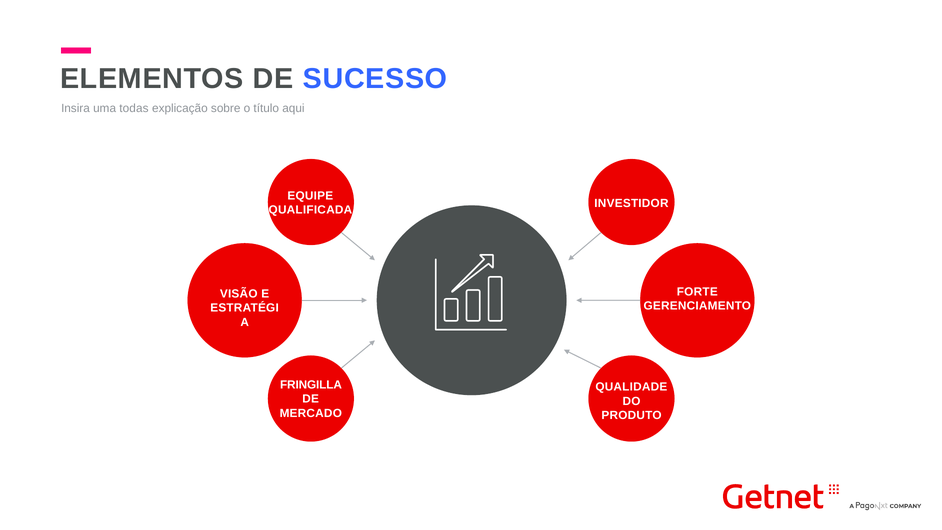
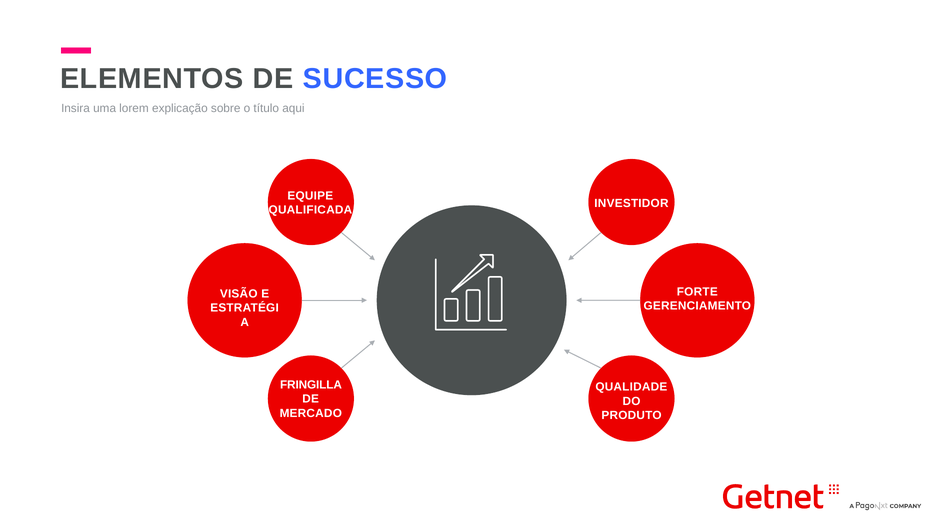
todas: todas -> lorem (134, 108)
